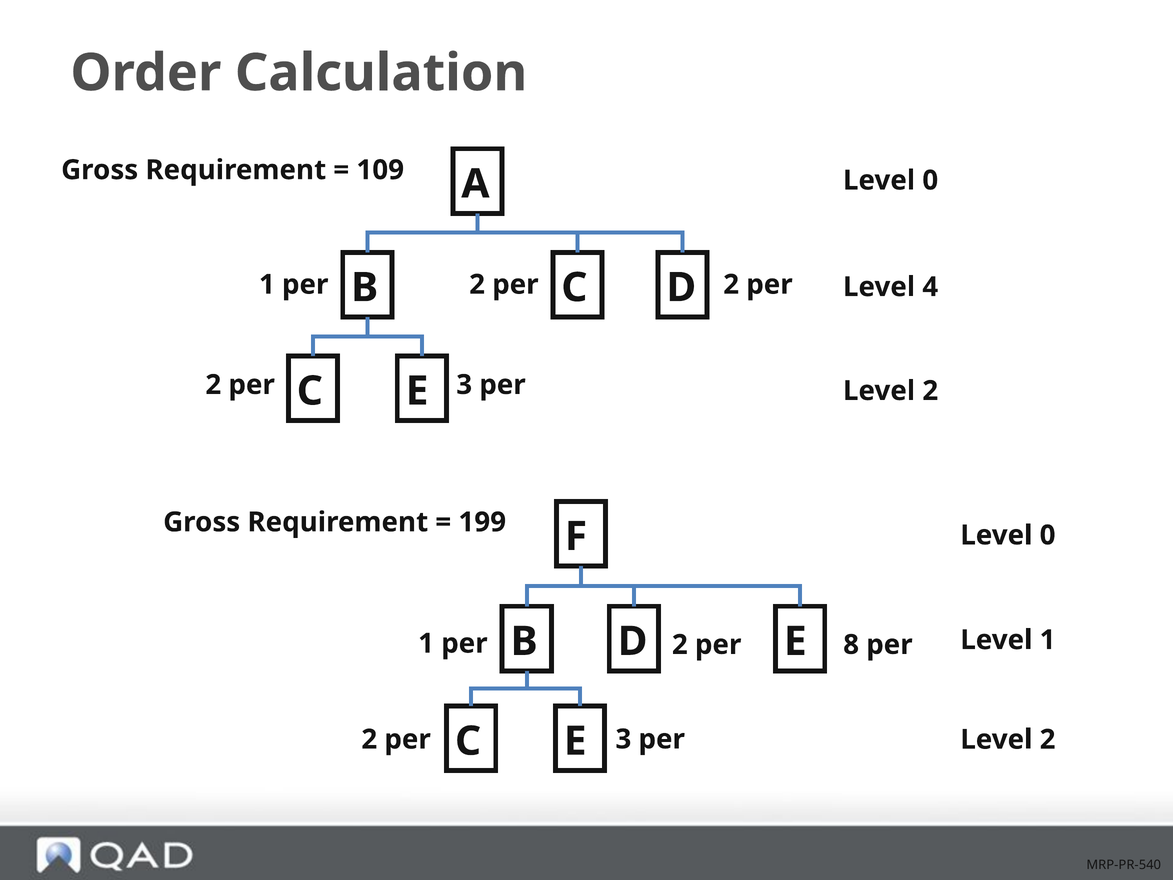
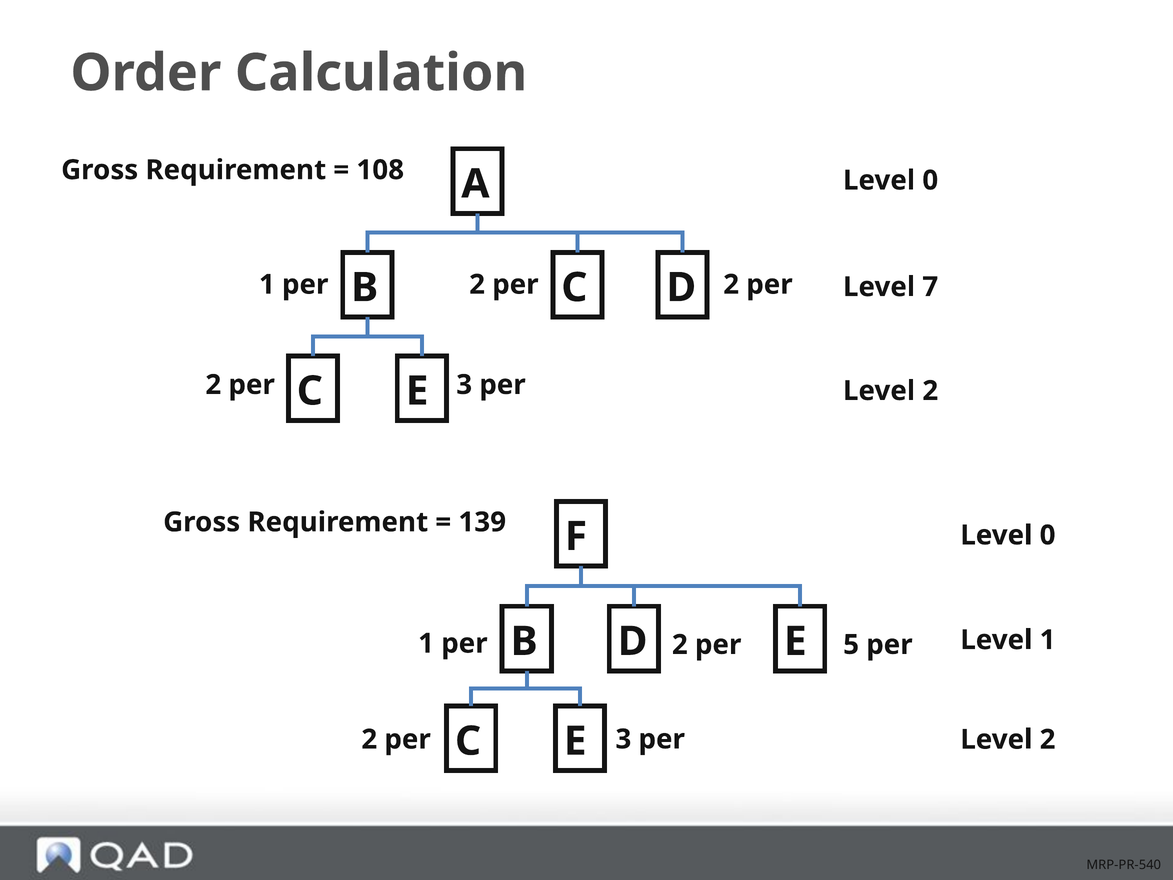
109: 109 -> 108 (380, 170)
4: 4 -> 7 (930, 287)
199: 199 -> 139 (482, 522)
8: 8 -> 5 (851, 645)
